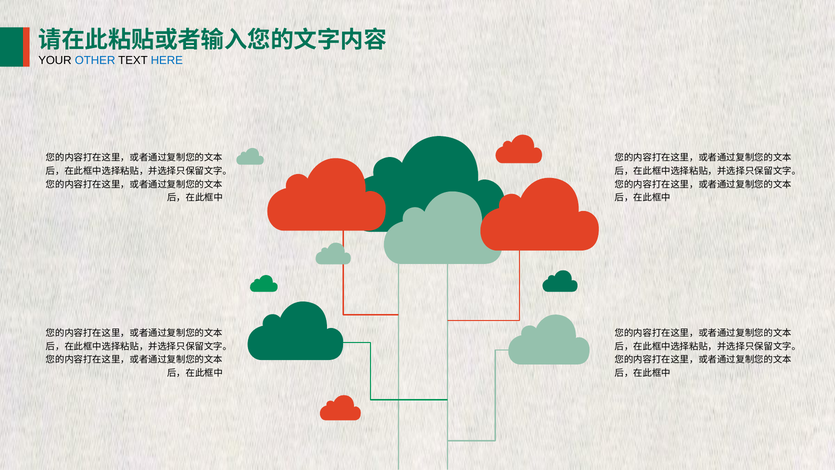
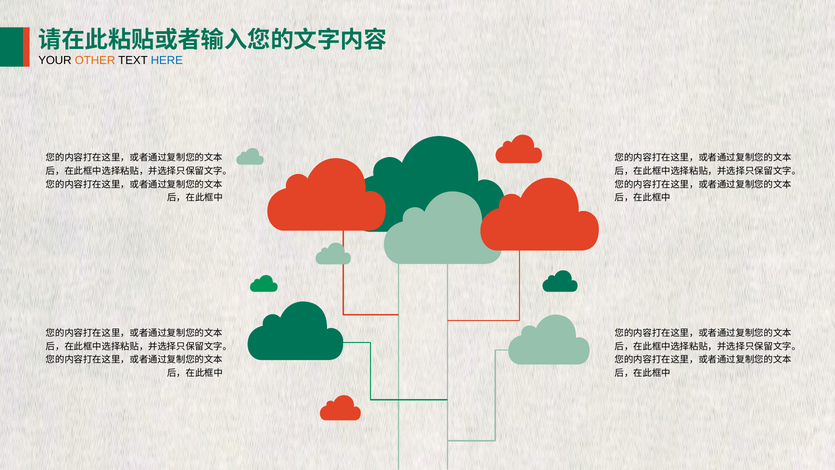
OTHER colour: blue -> orange (95, 60)
